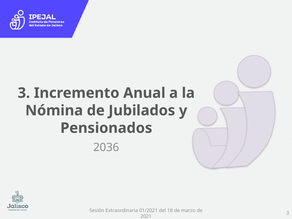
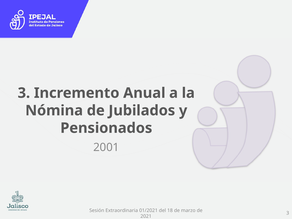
2036: 2036 -> 2001 (106, 147)
